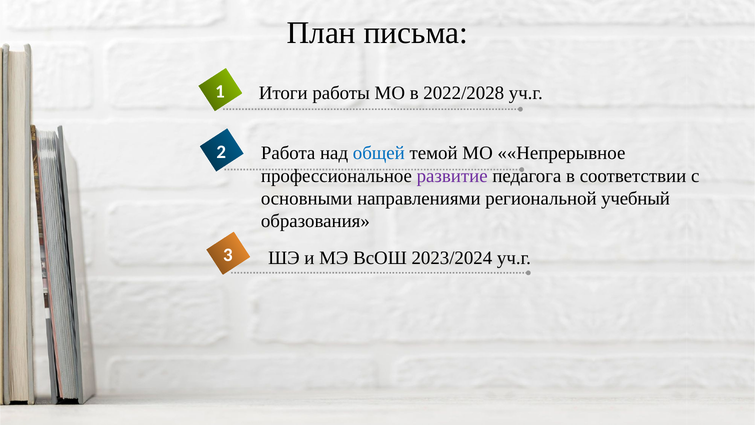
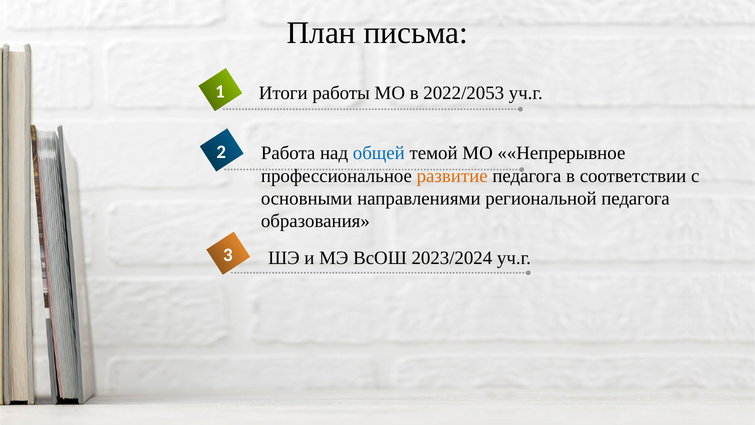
2022/2028: 2022/2028 -> 2022/2053 (464, 93)
развитие colour: purple -> orange (452, 176)
региональной учебный: учебный -> педагога (636, 198)
